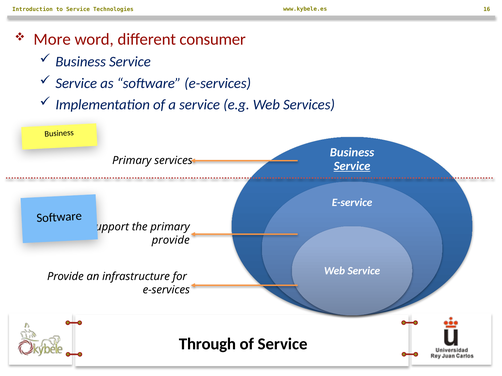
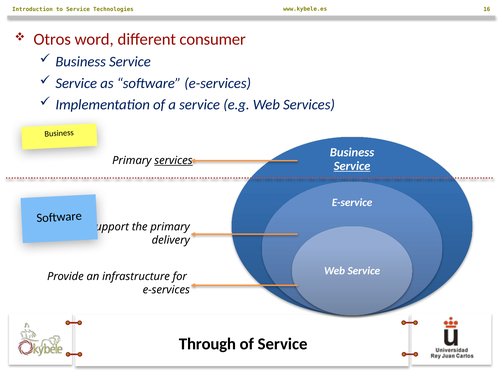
More: More -> Otros (52, 39)
services underline: none -> present (173, 161)
provide: provide -> delivery (171, 241)
